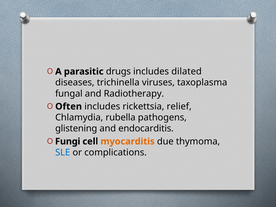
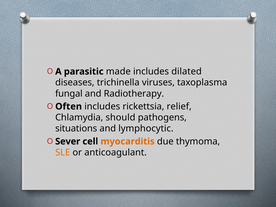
drugs: drugs -> made (118, 72)
rubella: rubella -> should (120, 118)
glistening: glistening -> situations (76, 129)
endocarditis: endocarditis -> lymphocytic (146, 129)
Fungi: Fungi -> Sever (68, 141)
SLE colour: blue -> orange (63, 152)
complications: complications -> anticoagulant (116, 152)
